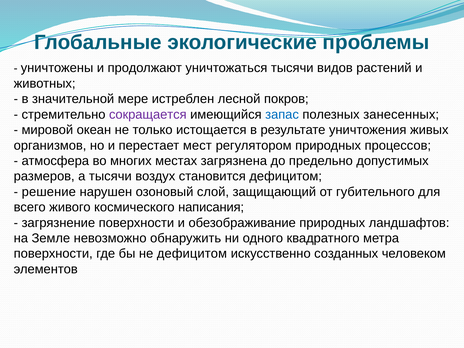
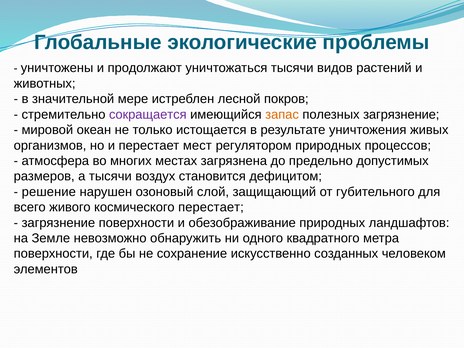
запас colour: blue -> orange (282, 114)
полезных занесенных: занесенных -> загрязнение (401, 114)
космического написания: написания -> перестает (211, 207)
не дефицитом: дефицитом -> сохранение (192, 254)
